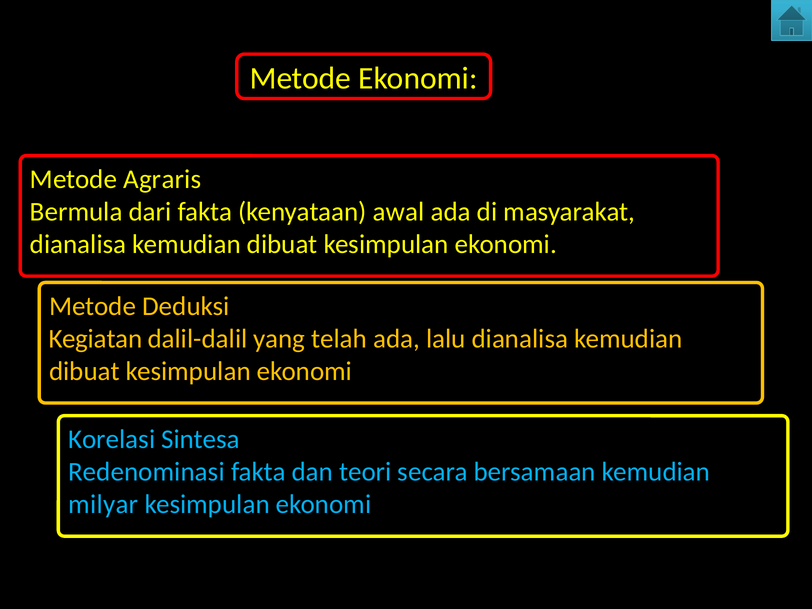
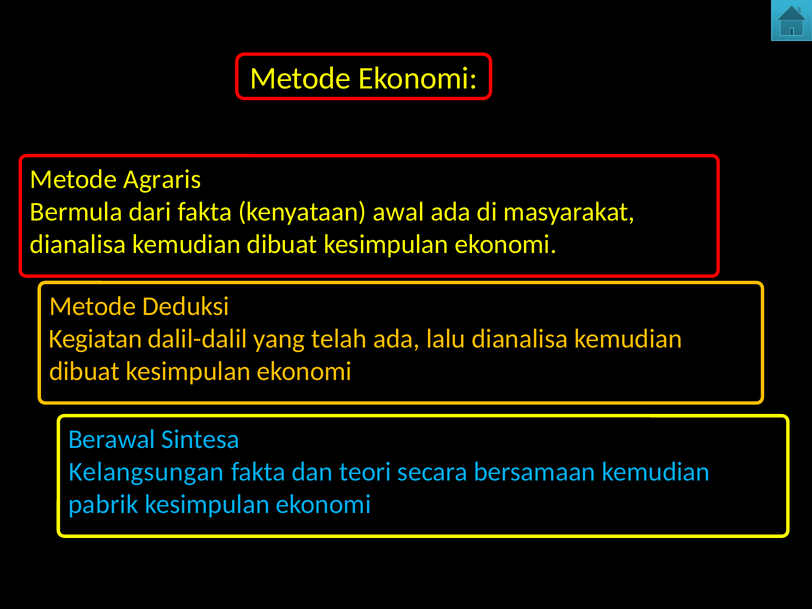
Korelasi: Korelasi -> Berawal (112, 440)
Redenominasi: Redenominasi -> Kelangsungan (146, 472)
milyar: milyar -> pabrik (103, 505)
